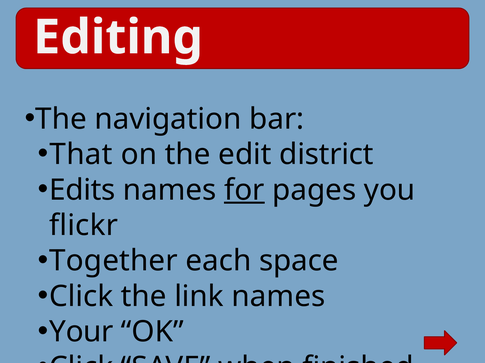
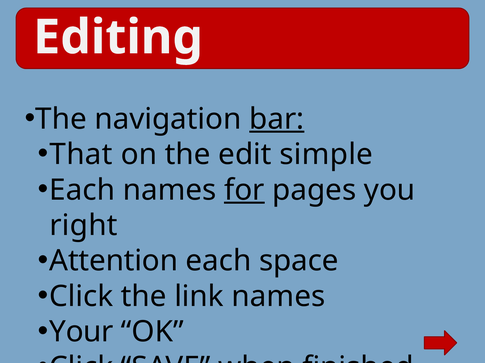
bar underline: none -> present (277, 119)
district: district -> simple (326, 155)
Edits: Edits -> Each (82, 190)
flickr: flickr -> right (84, 226)
Together: Together -> Attention (114, 261)
